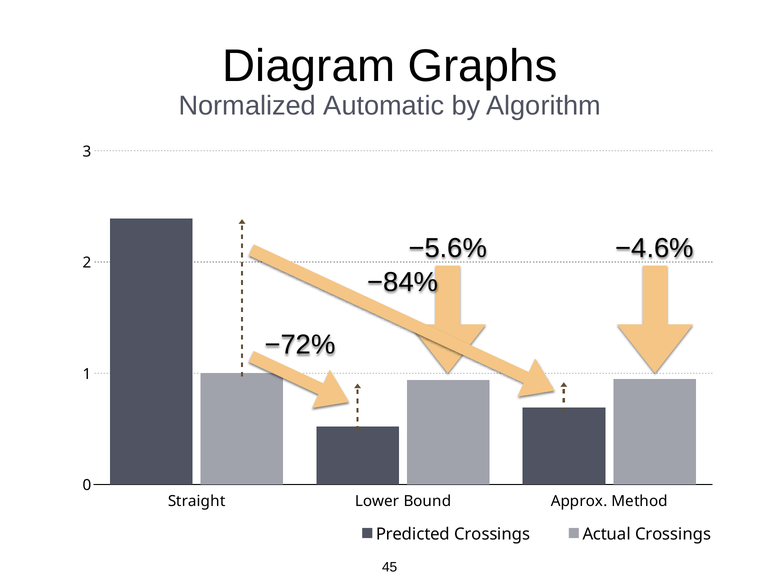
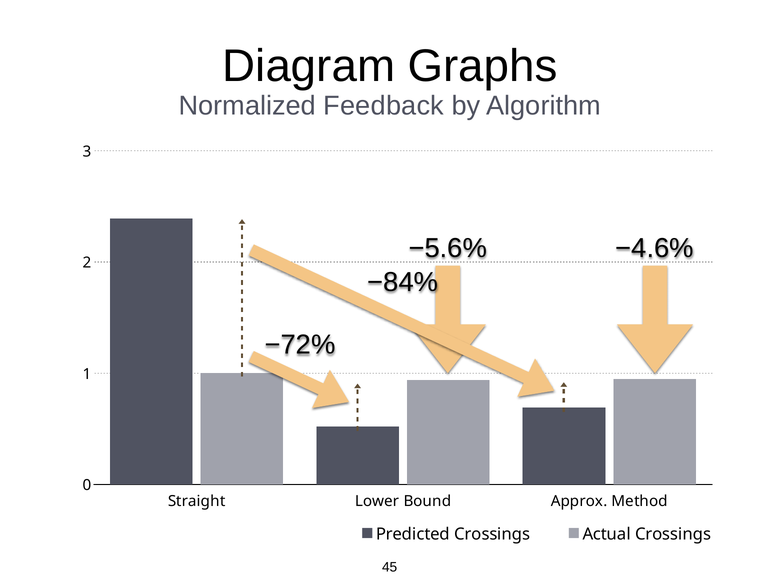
Automatic: Automatic -> Feedback (384, 106)
